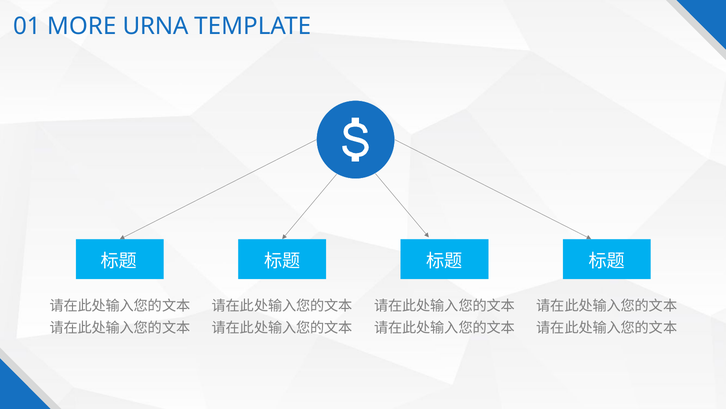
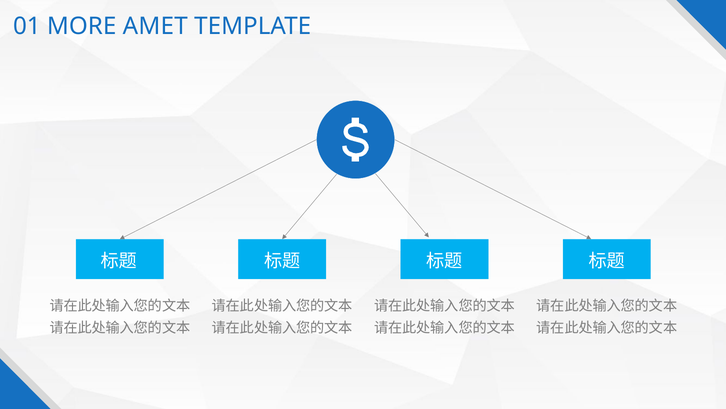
URNA: URNA -> AMET (155, 26)
